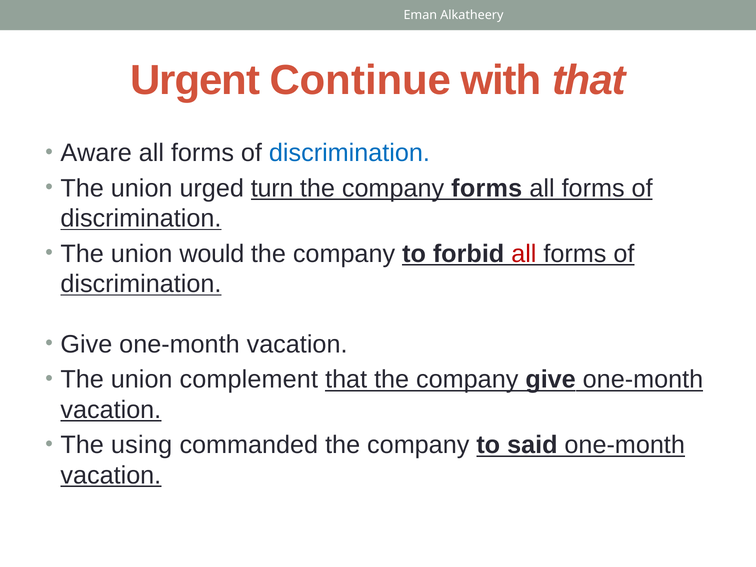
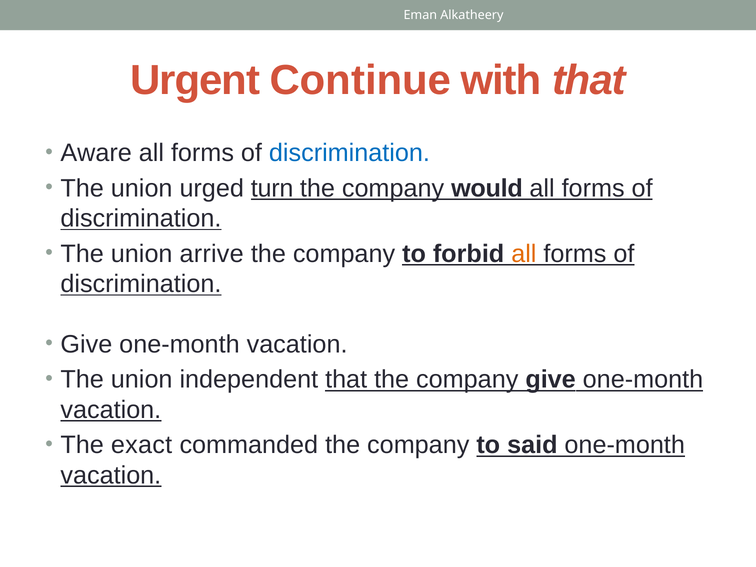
company forms: forms -> would (487, 188)
would: would -> arrive (212, 254)
all colour: red -> orange (524, 254)
complement: complement -> independent (249, 380)
using: using -> exact (142, 445)
